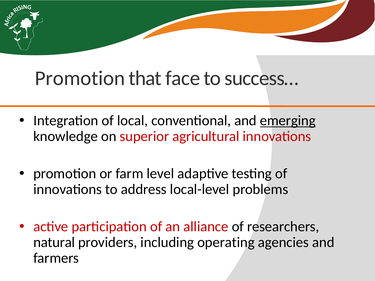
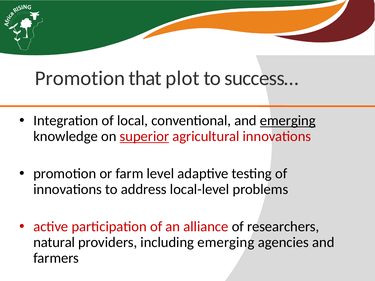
face: face -> plot (183, 78)
superior underline: none -> present (144, 136)
including operating: operating -> emerging (226, 243)
